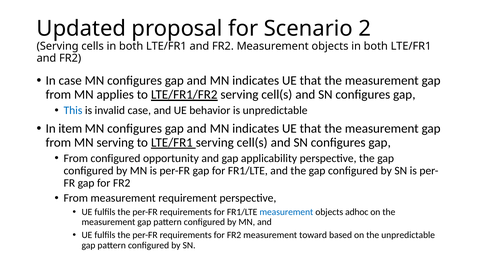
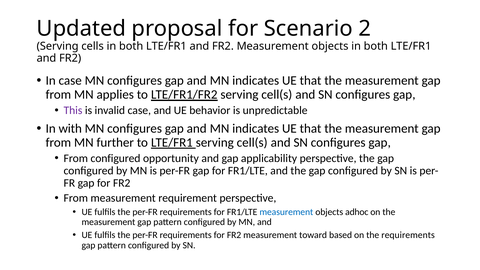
This colour: blue -> purple (73, 110)
item: item -> with (70, 129)
MN serving: serving -> further (115, 143)
the unpredictable: unpredictable -> requirements (408, 235)
